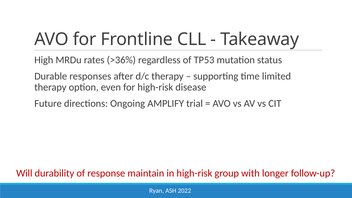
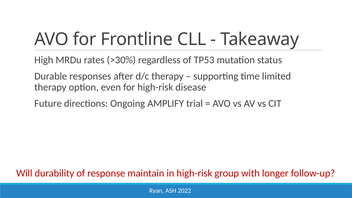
>36%: >36% -> >30% (121, 60)
